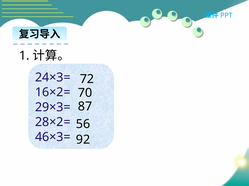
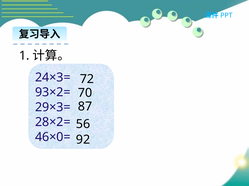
16×2=: 16×2= -> 93×2= (53, 93)
46×3=: 46×3= -> 46×0= (53, 137)
